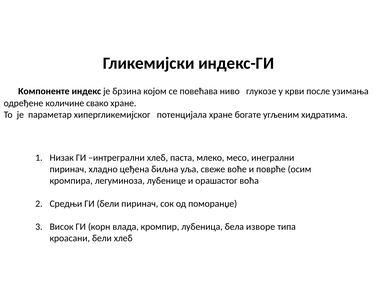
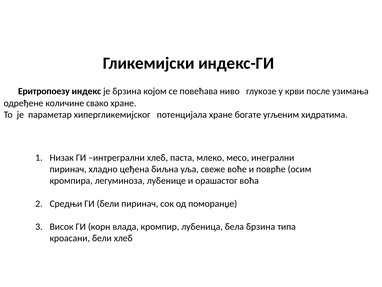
Компоненте: Компоненте -> Еритропоезу (44, 91)
бела изворе: изворе -> брзина (261, 226)
